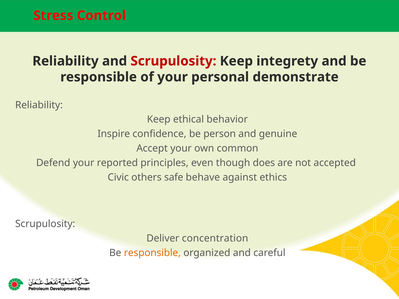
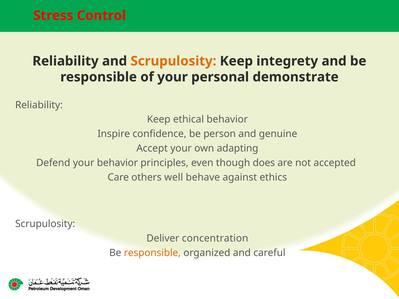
Scrupulosity colour: red -> orange (173, 61)
common: common -> adapting (238, 148)
your reported: reported -> behavior (117, 163)
Civic: Civic -> Care (118, 177)
safe: safe -> well (174, 177)
